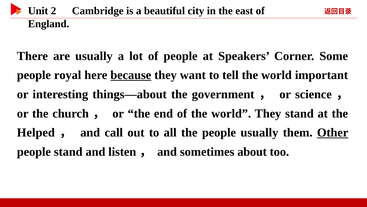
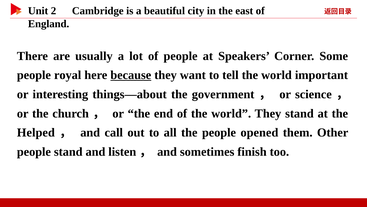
people usually: usually -> opened (259, 132)
Other underline: present -> none (333, 132)
about: about -> finish (252, 151)
